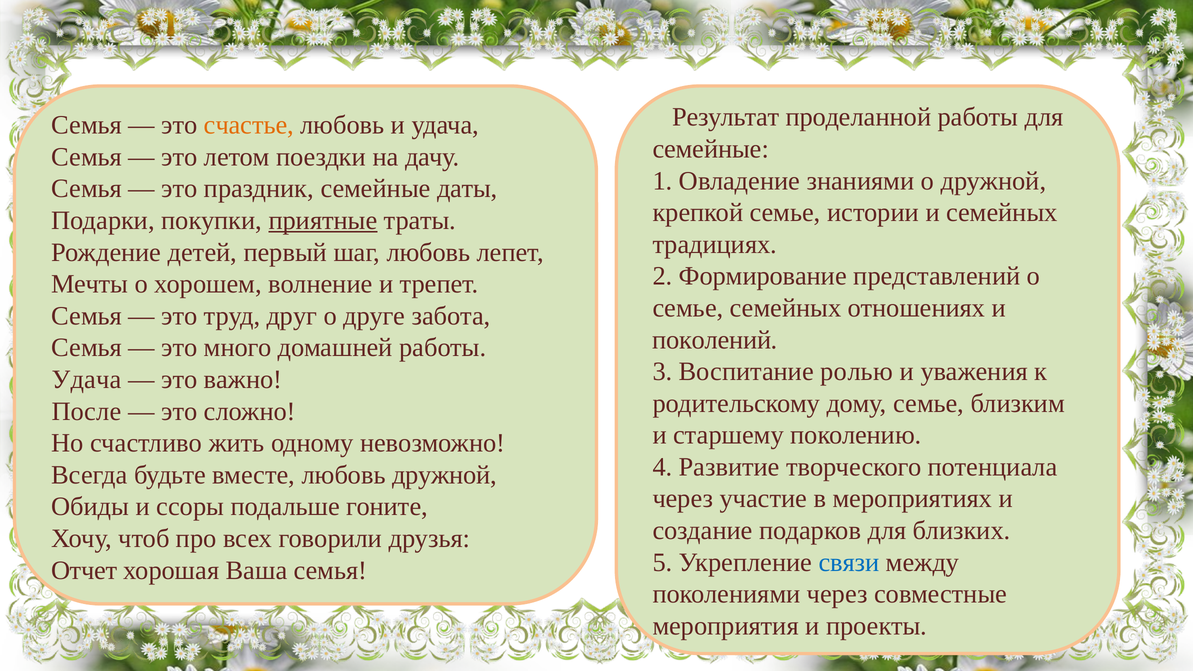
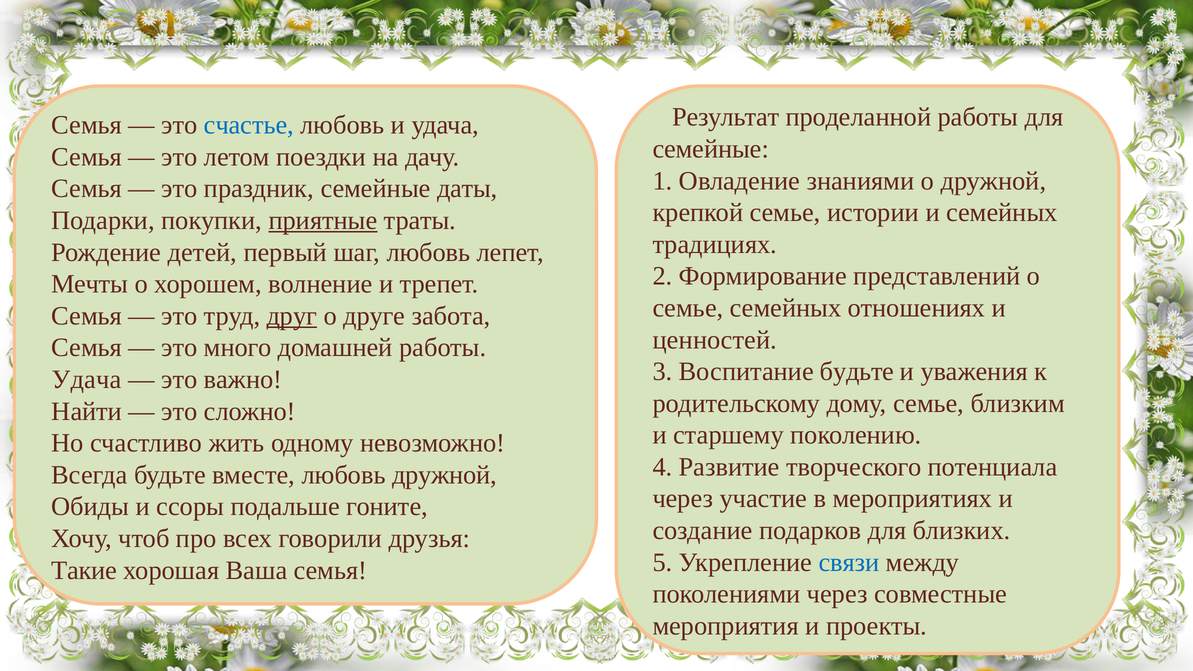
счастье colour: orange -> blue (249, 125)
друг underline: none -> present (292, 316)
поколений: поколений -> ценностей (715, 340)
Воспитание ролью: ролью -> будьте (857, 372)
После: После -> Найти (87, 411)
Отчет: Отчет -> Такие (84, 570)
